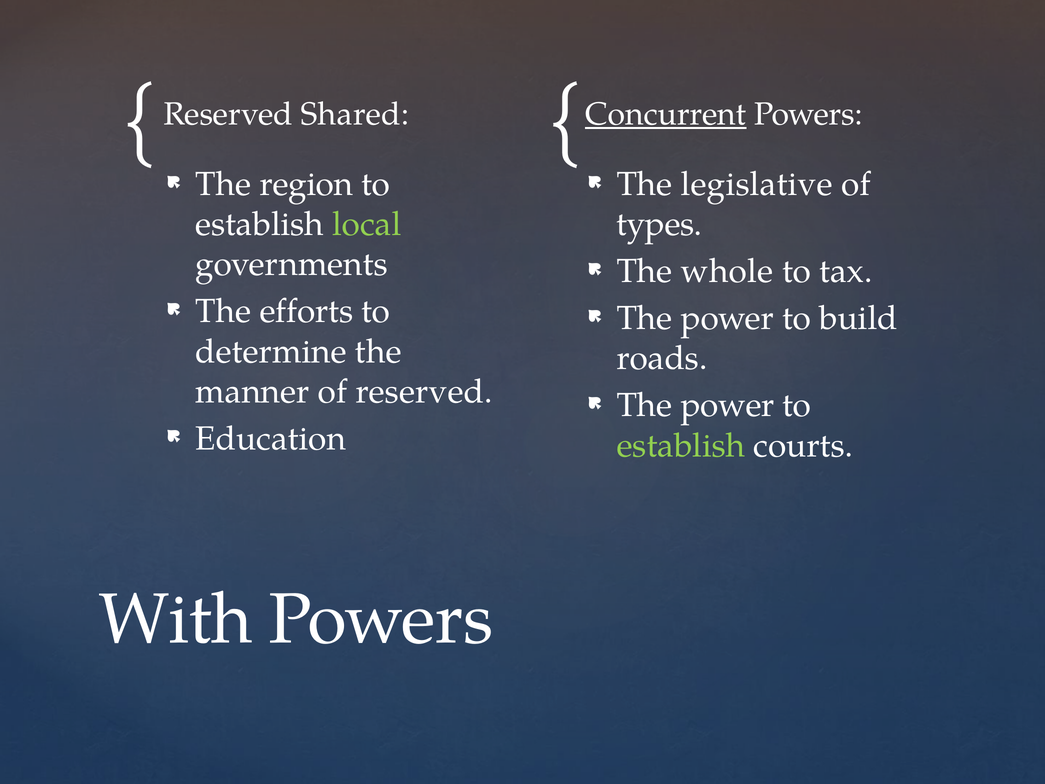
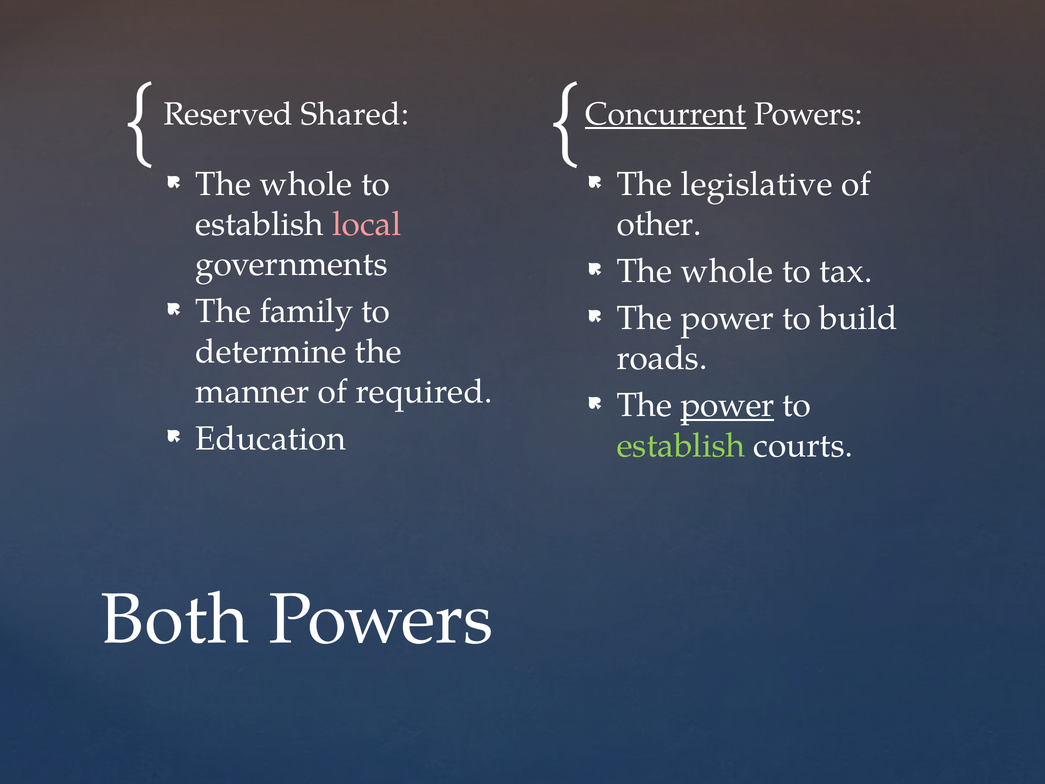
region: region -> whole (306, 184)
local colour: light green -> pink (367, 224)
types: types -> other (659, 224)
efforts: efforts -> family (306, 311)
of reserved: reserved -> required (424, 391)
power underline: none -> present (727, 405)
With: With -> Both (175, 619)
